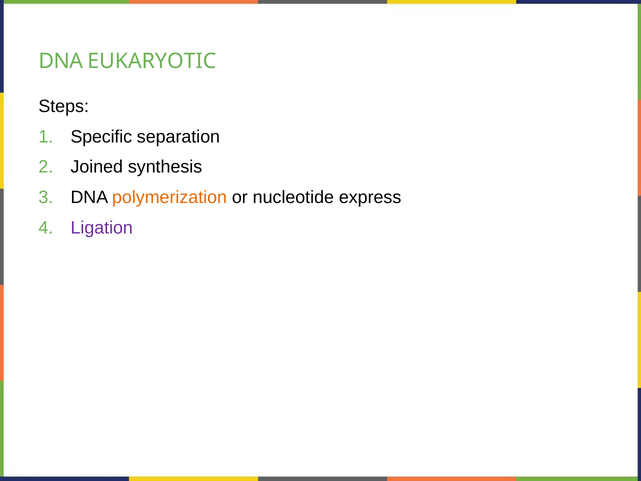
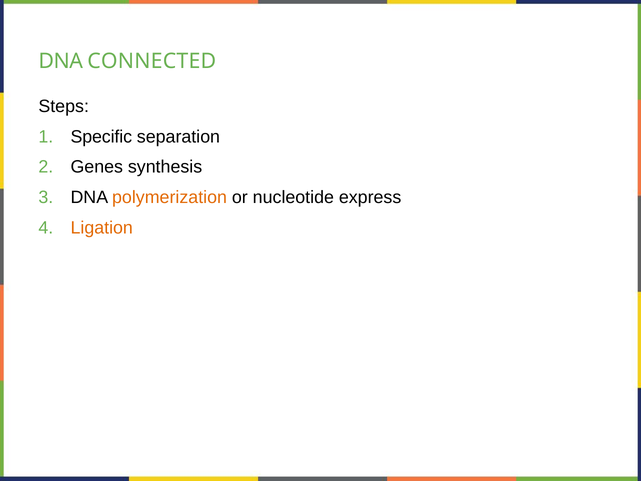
EUKARYOTIC: EUKARYOTIC -> CONNECTED (152, 61)
Joined: Joined -> Genes (97, 167)
Ligation colour: purple -> orange (102, 228)
